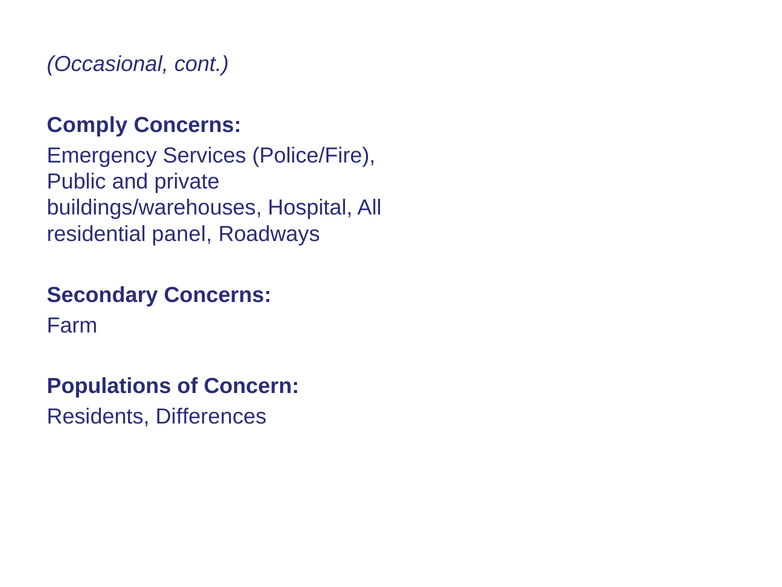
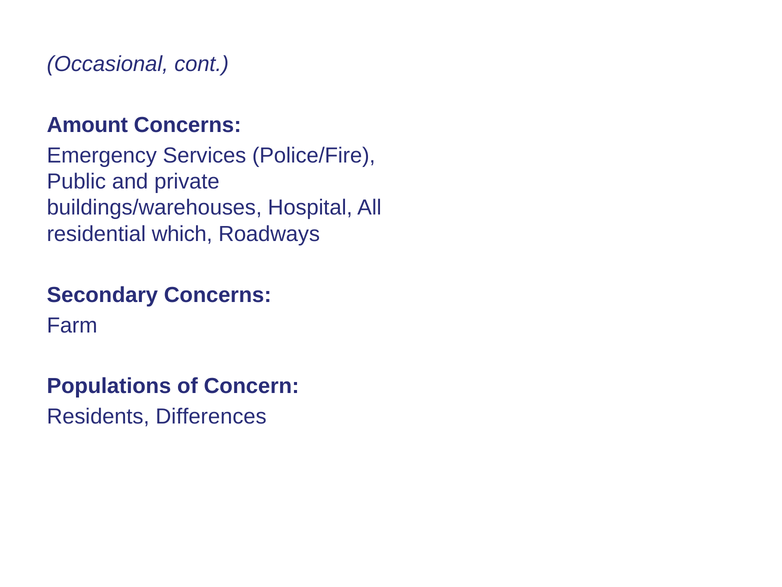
Comply: Comply -> Amount (87, 125)
panel: panel -> which (182, 234)
